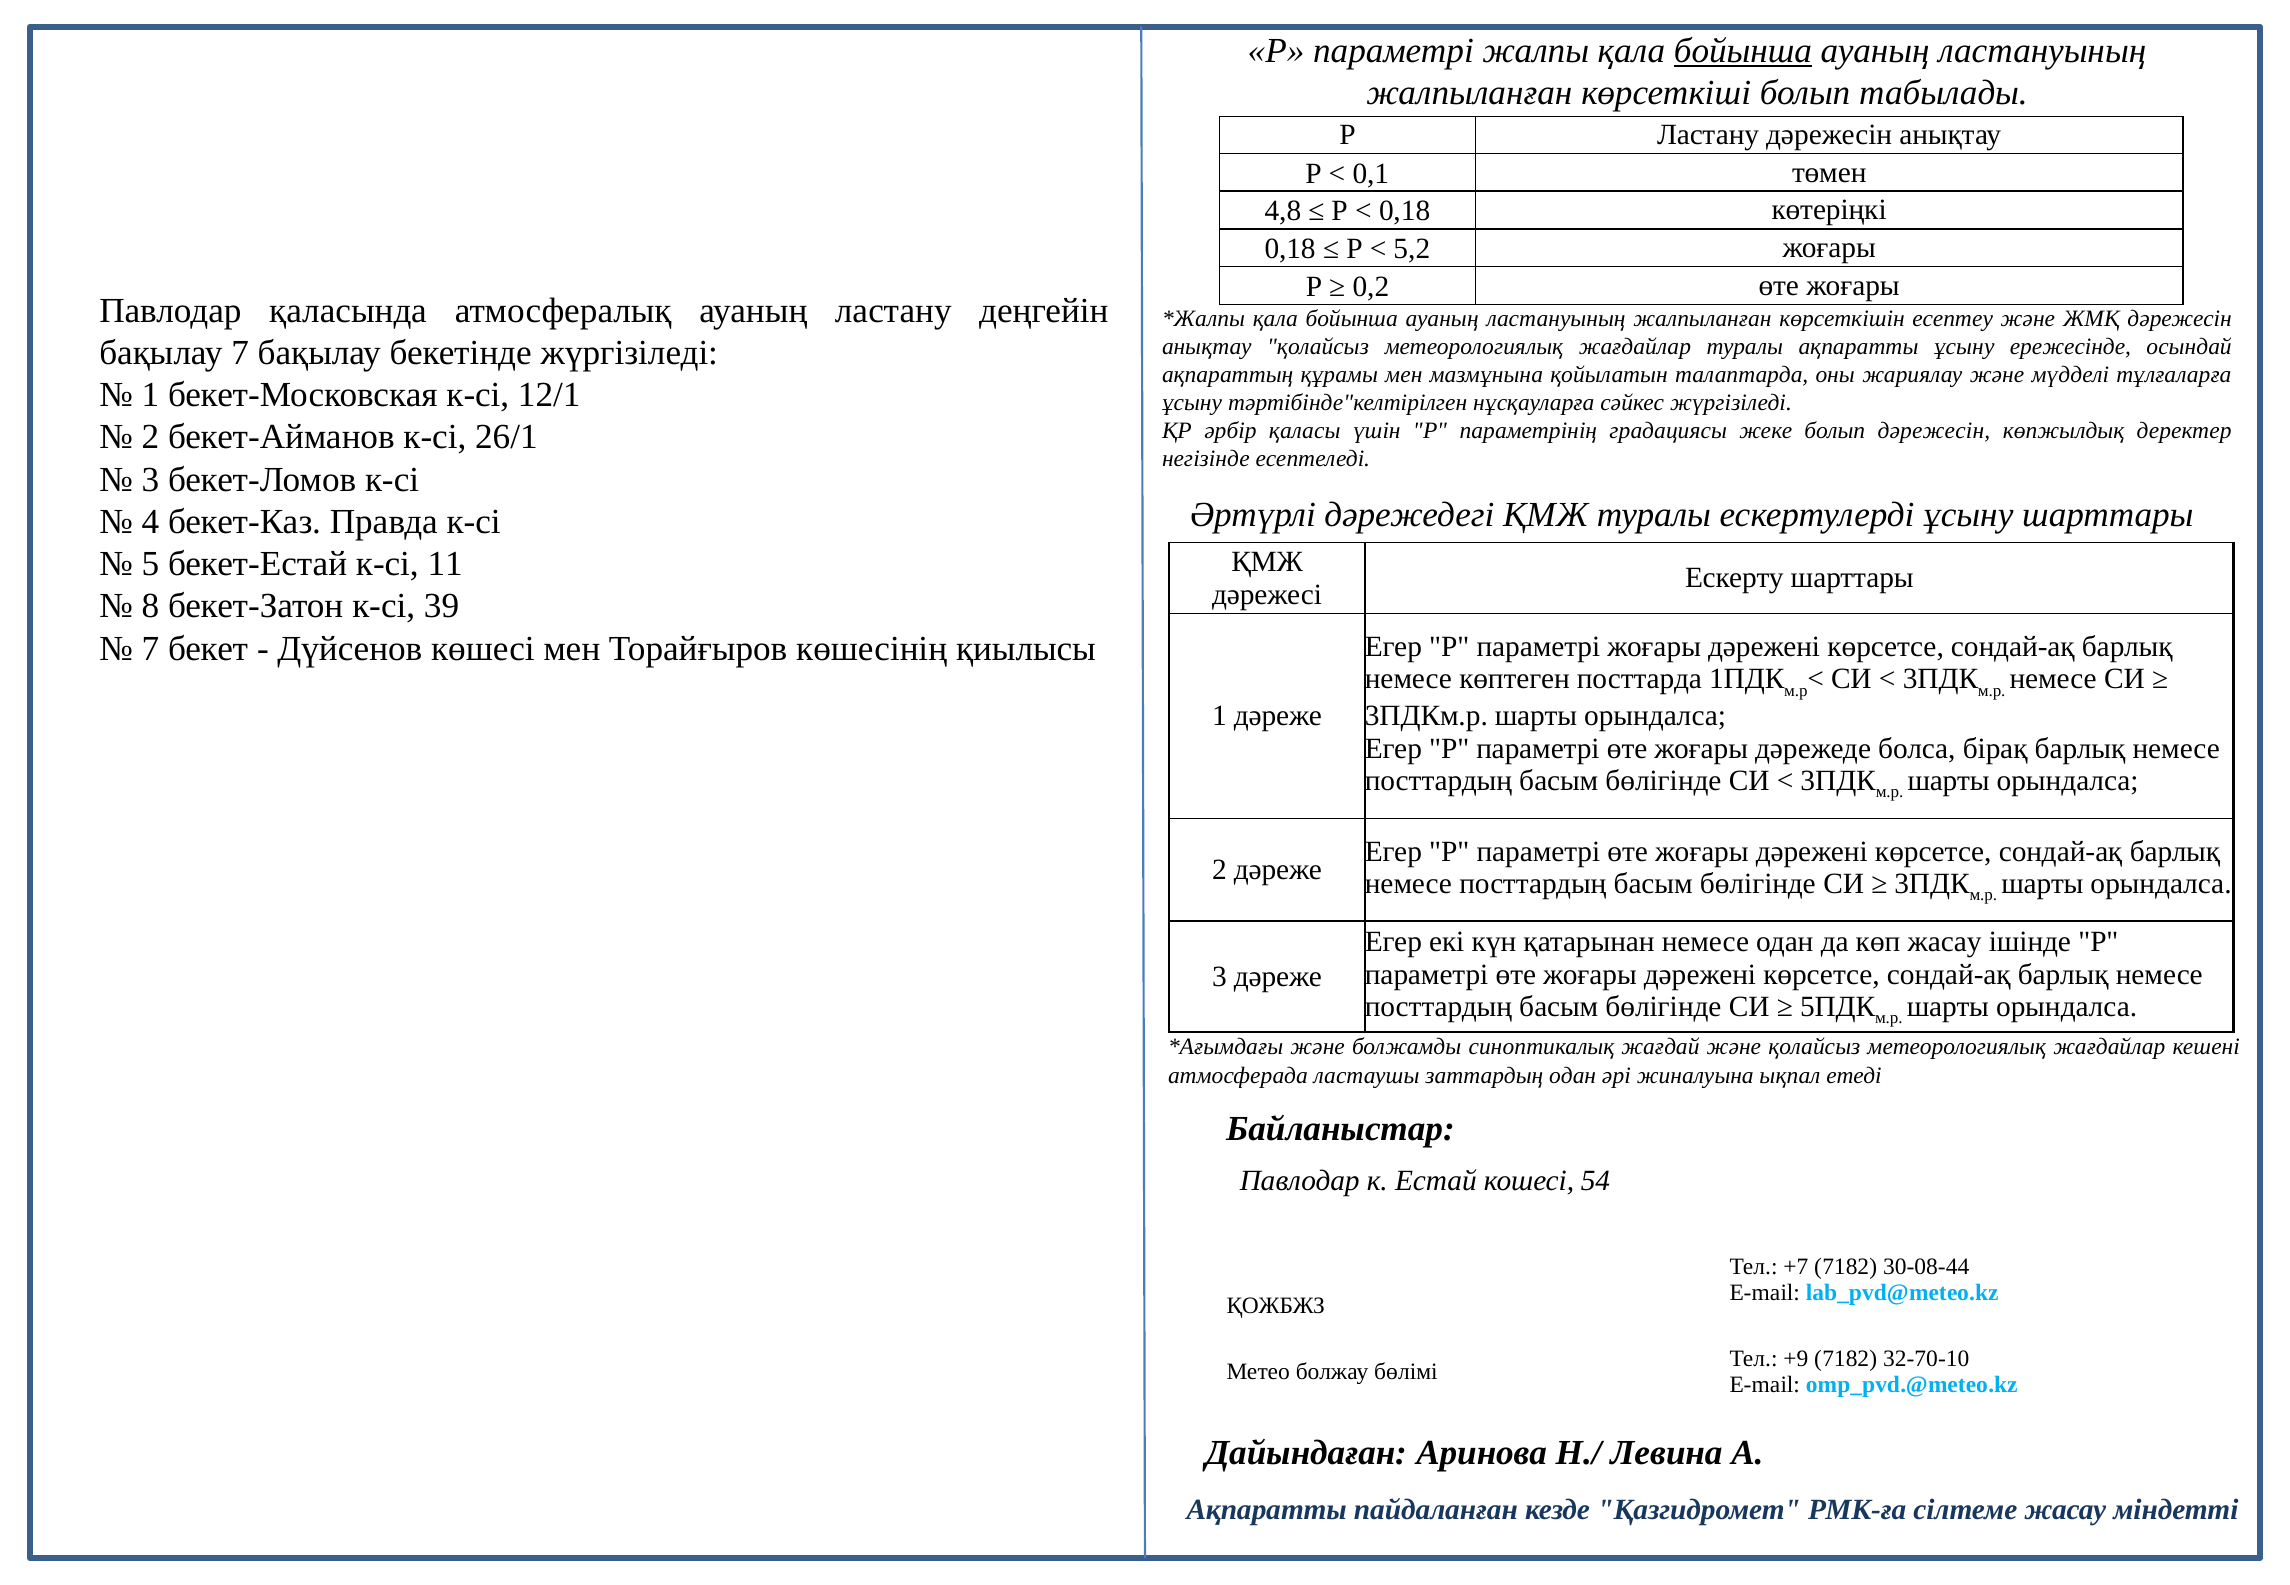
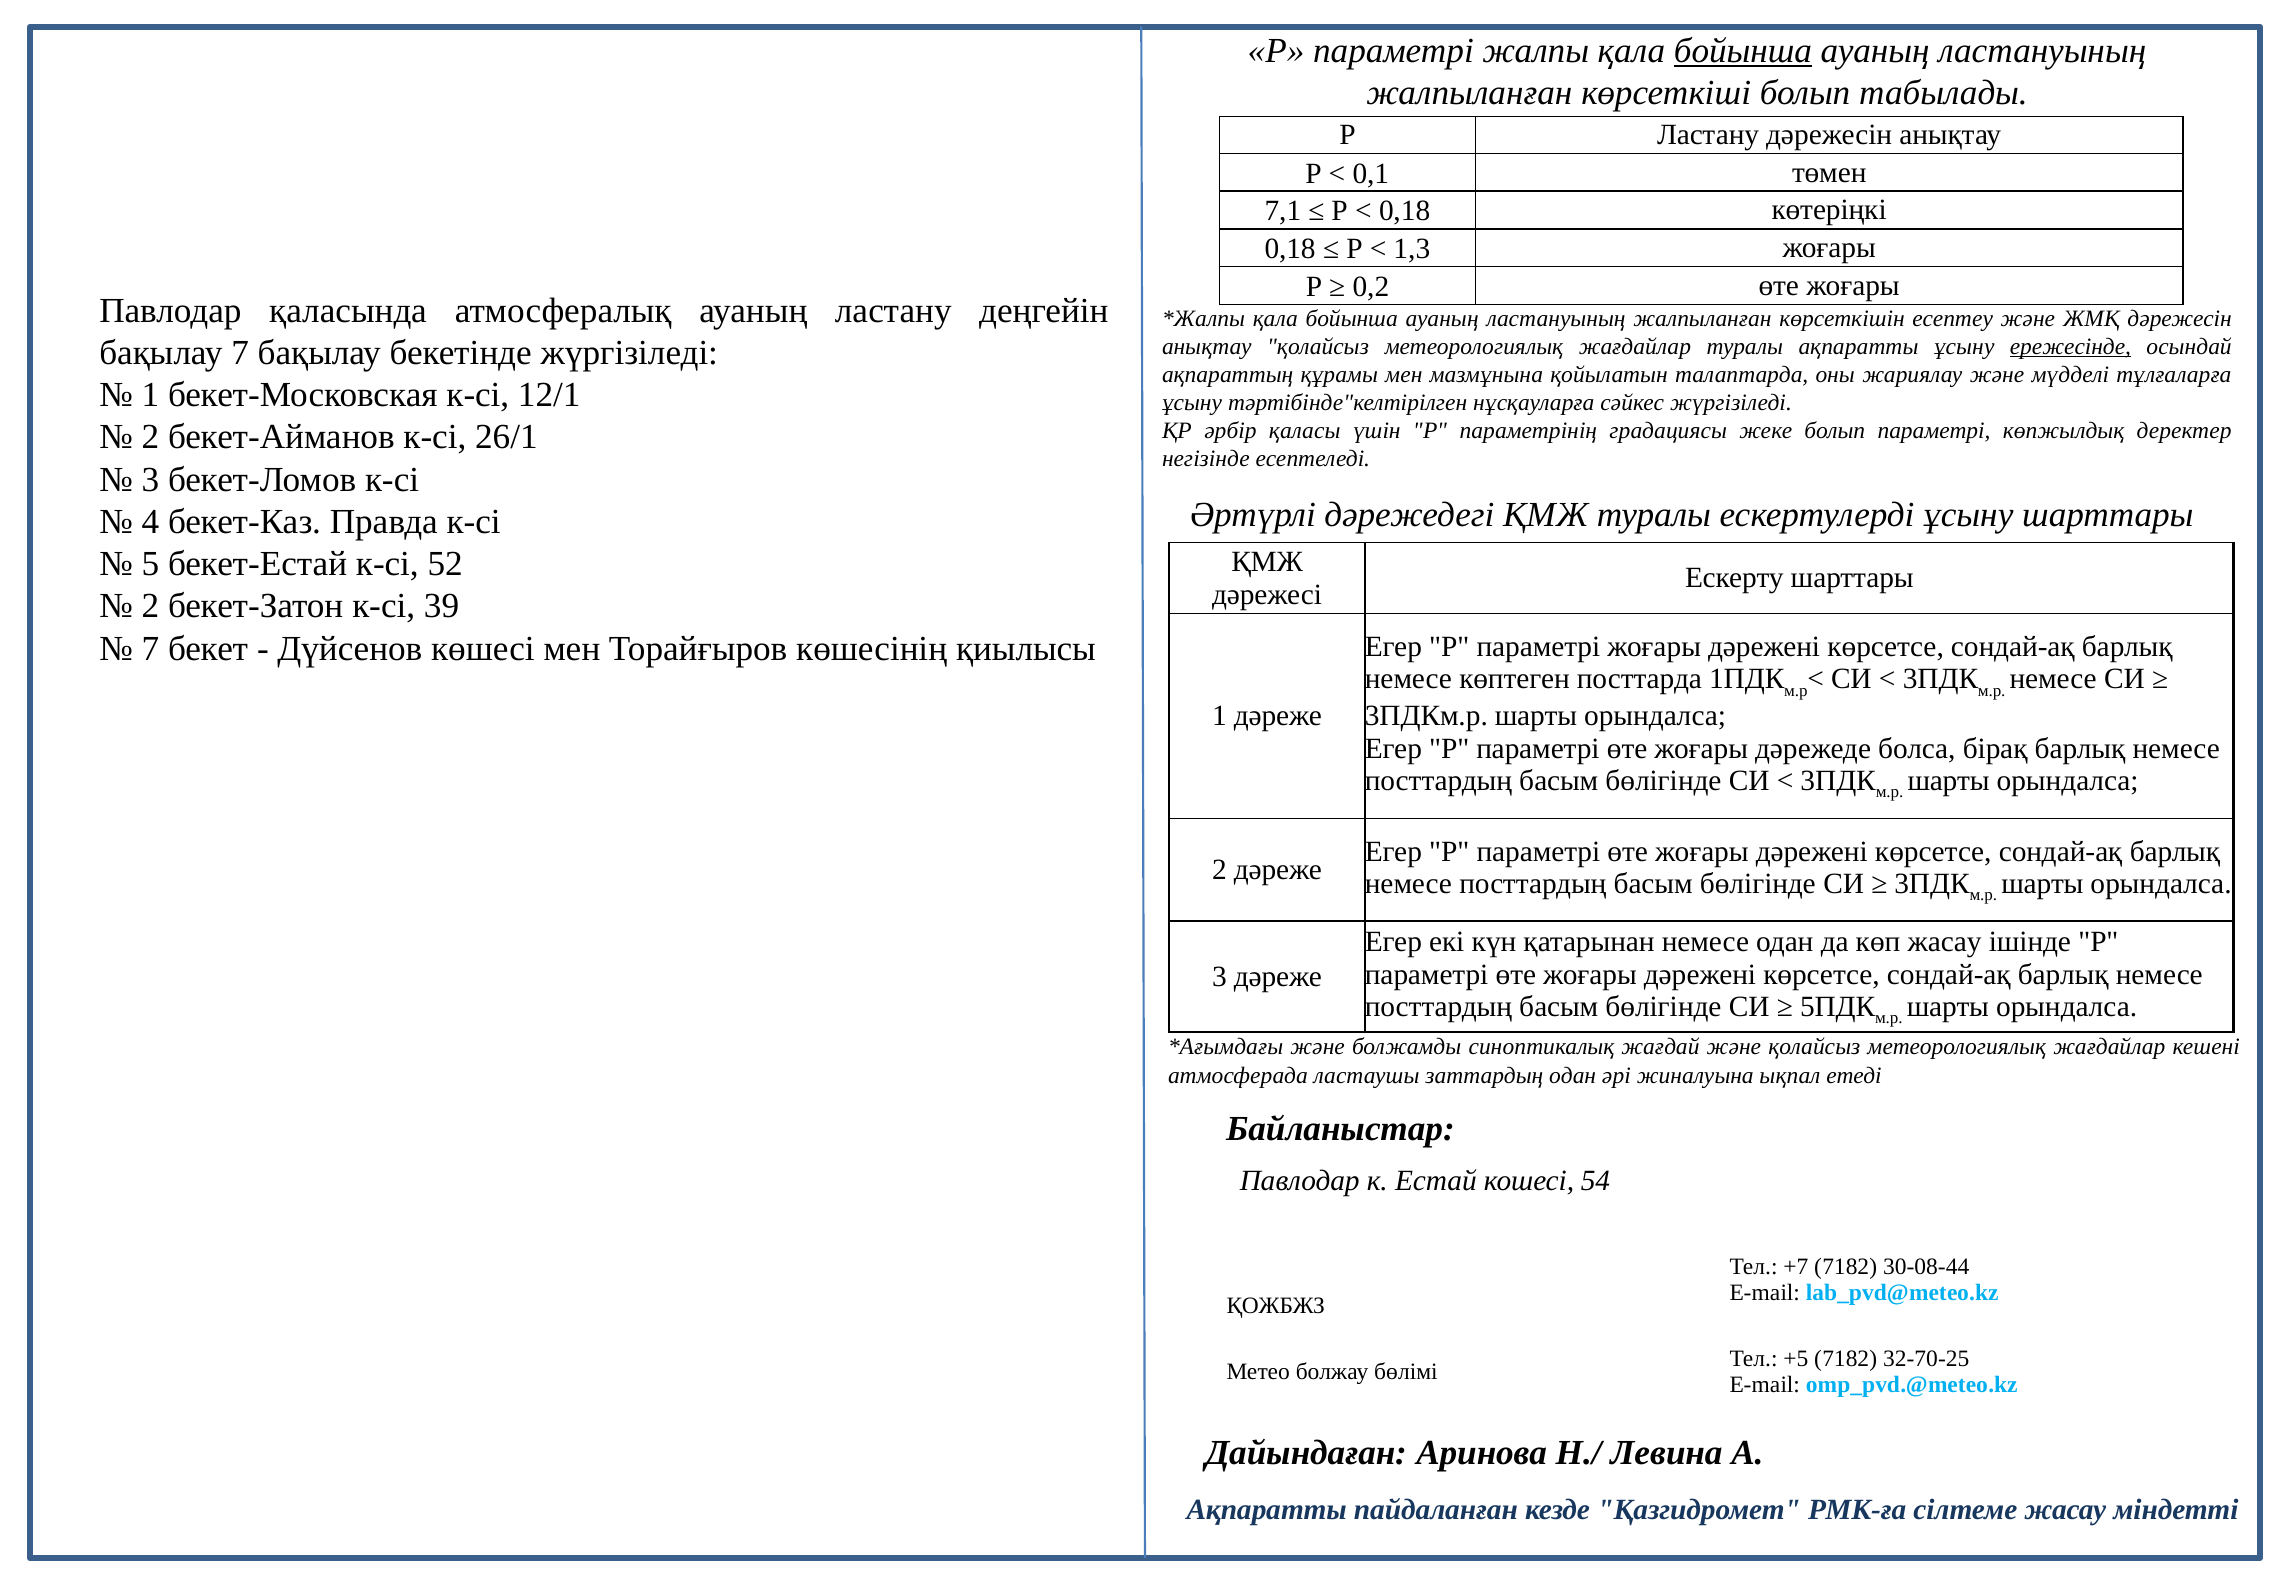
4,8: 4,8 -> 7,1 (1283, 211)
5,2: 5,2 -> 1,3 (1412, 249)
ережесінде underline: none -> present (2070, 347)
болып дәрежесін: дәрежесін -> параметрі (1934, 431)
11: 11 -> 52 (445, 564)
8: 8 -> 2 (150, 606)
+9: +9 -> +5 (1796, 1359)
32-70-10: 32-70-10 -> 32-70-25 (1926, 1359)
